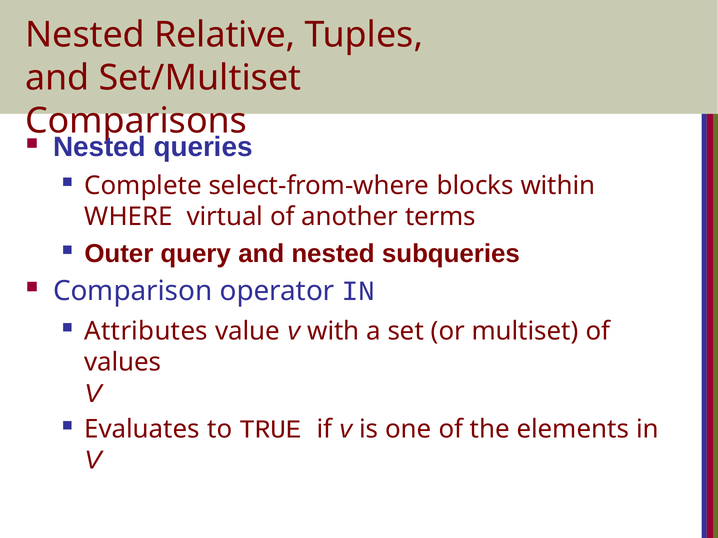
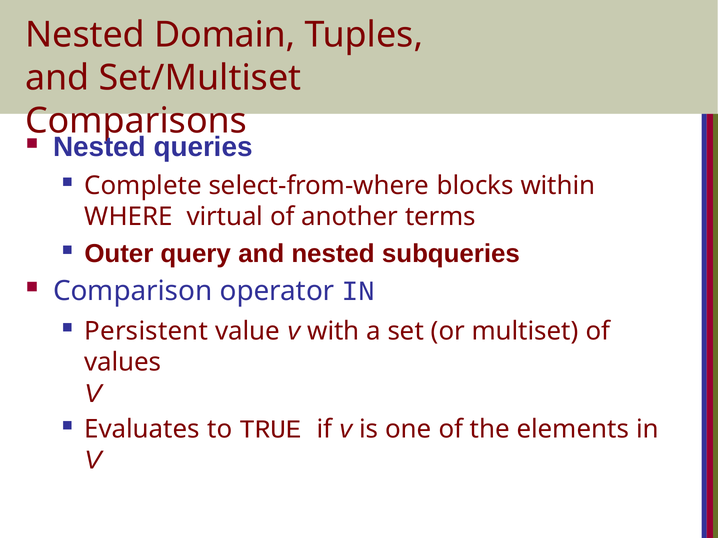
Relative: Relative -> Domain (225, 35)
Attributes: Attributes -> Persistent (146, 332)
